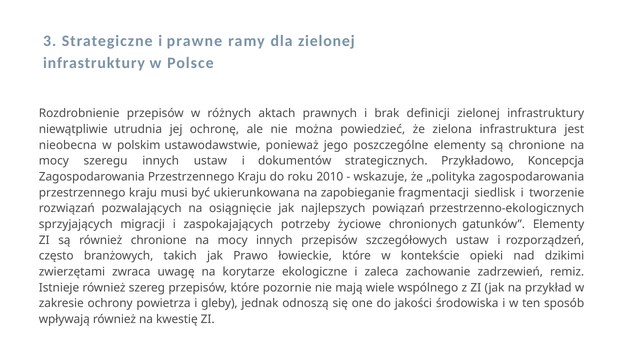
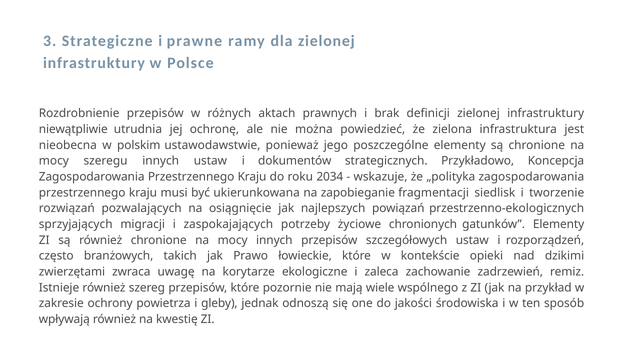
2010: 2010 -> 2034 (330, 177)
